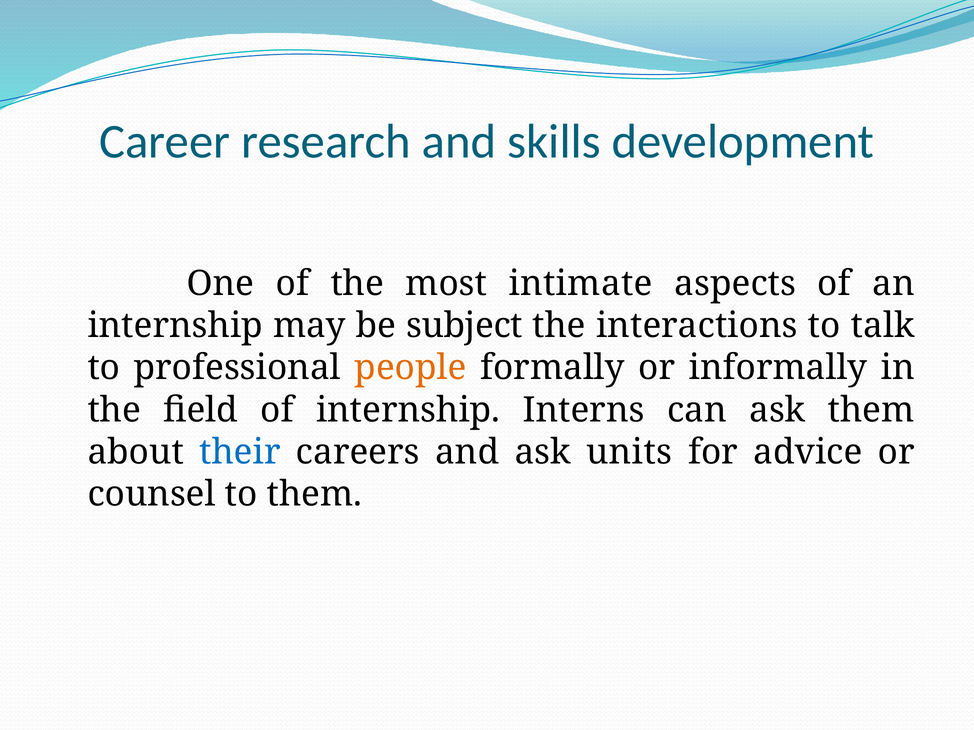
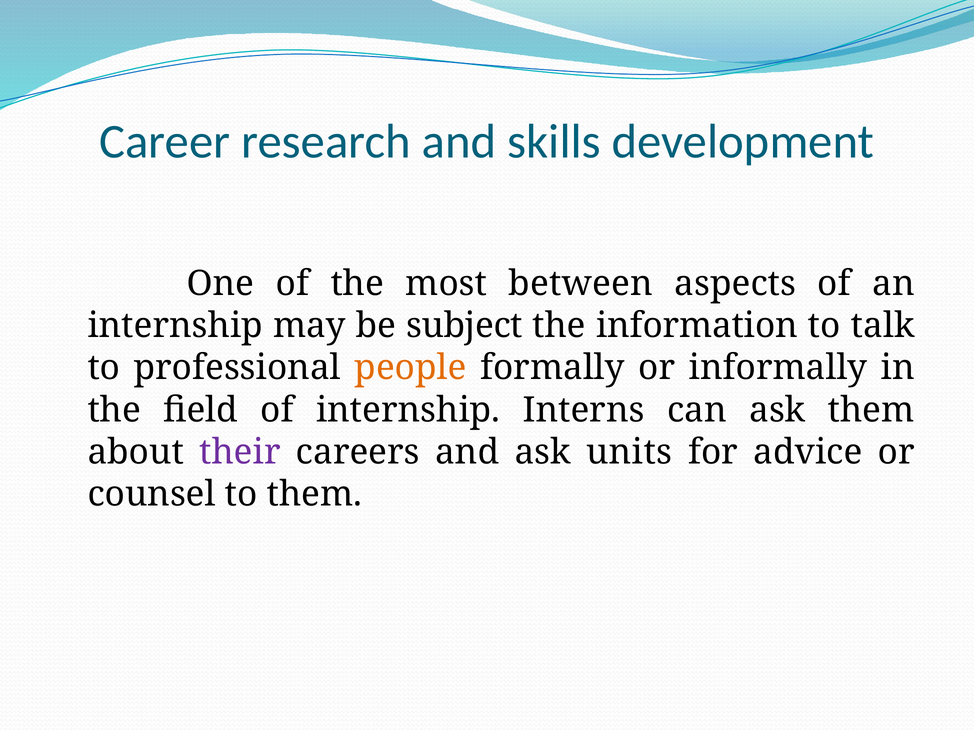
intimate: intimate -> between (581, 284)
interactions: interactions -> information (697, 326)
their colour: blue -> purple (240, 452)
